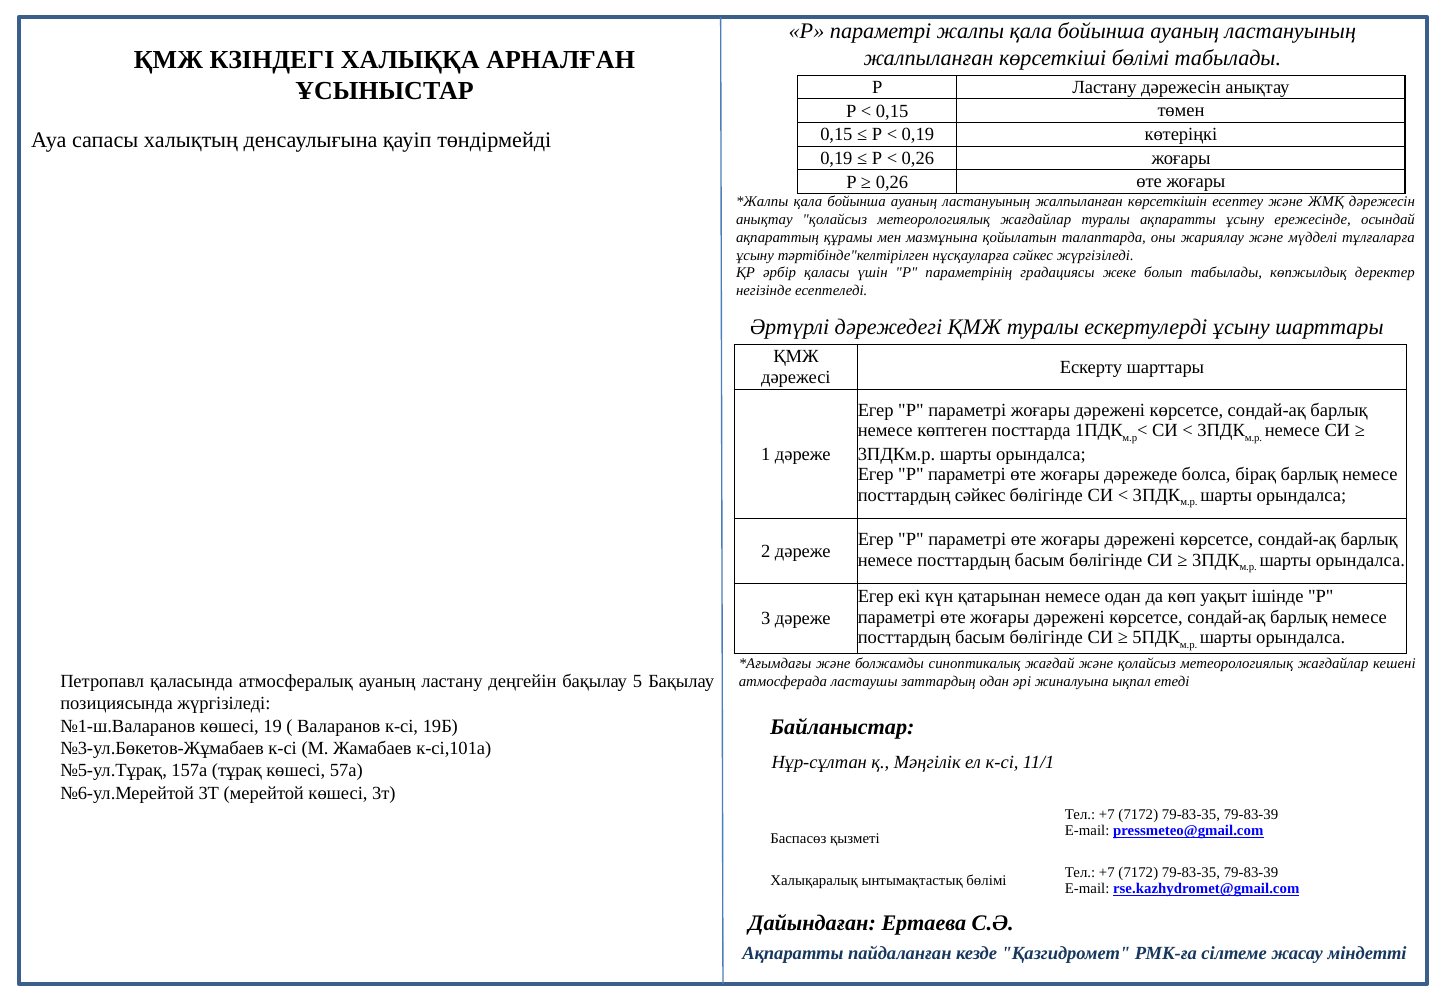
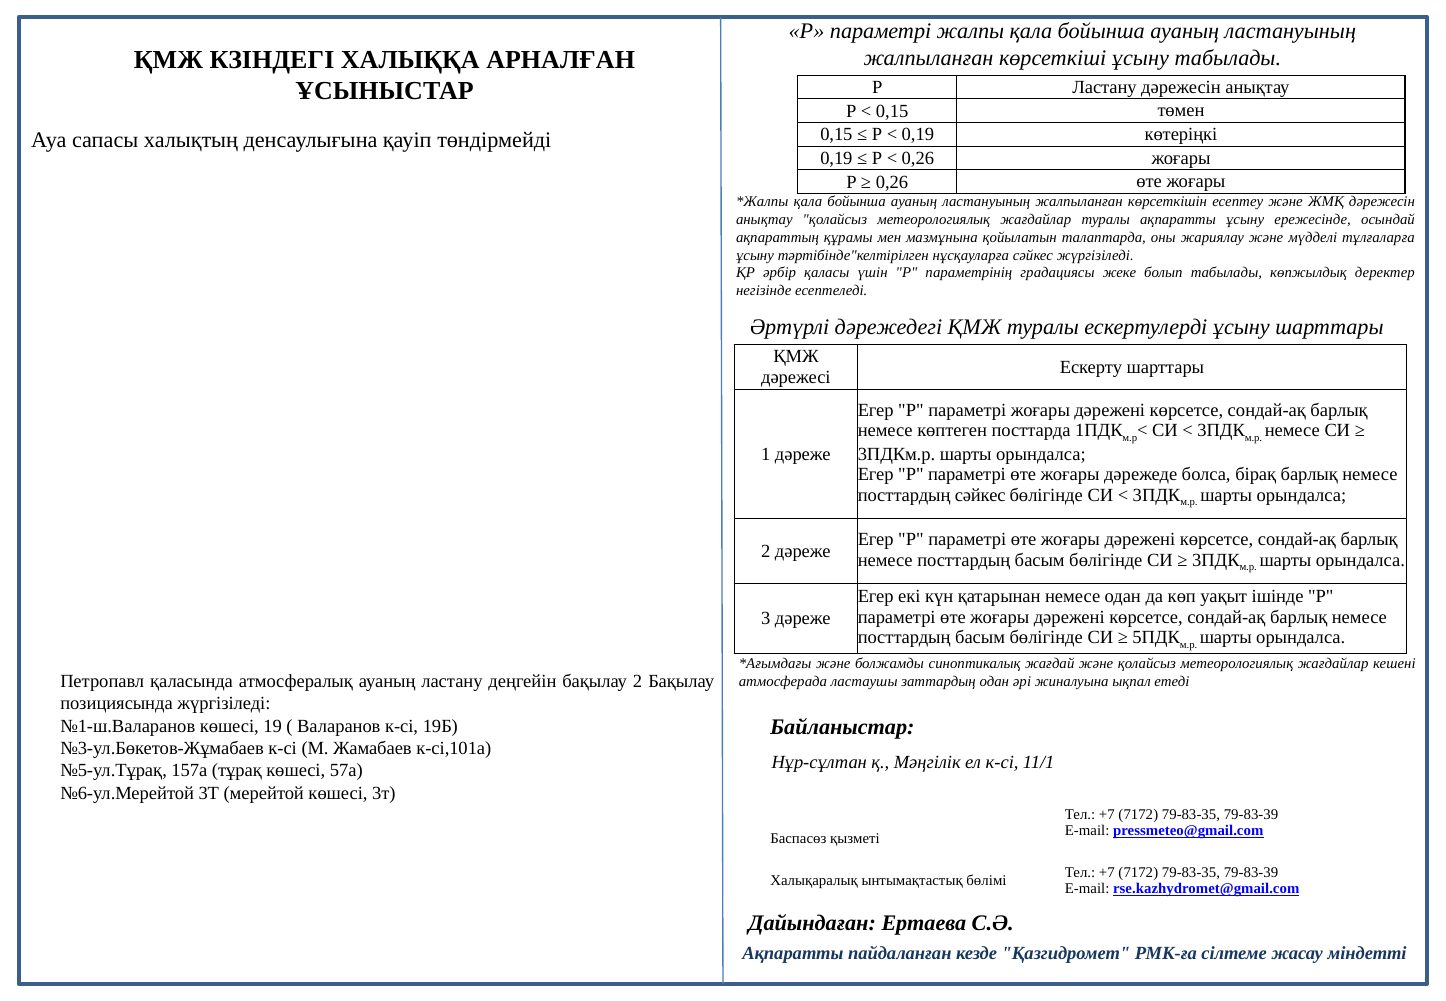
көрсеткіші бөлімі: бөлімі -> ұсыну (1140, 58)
бақылау 5: 5 -> 2 (638, 682)
